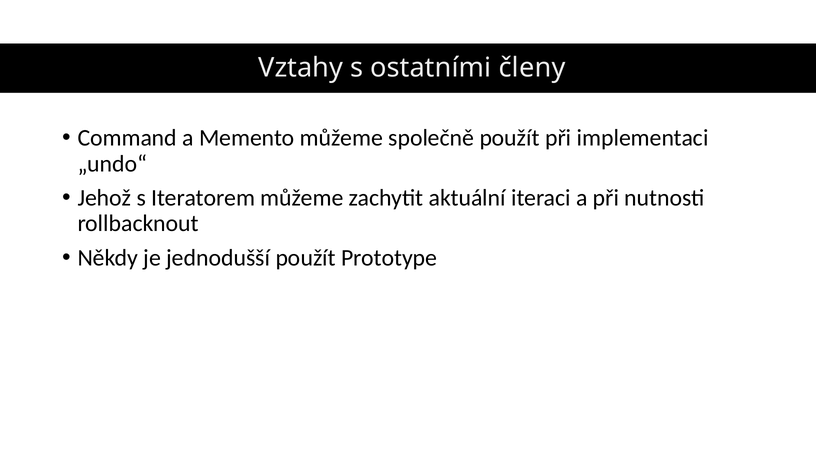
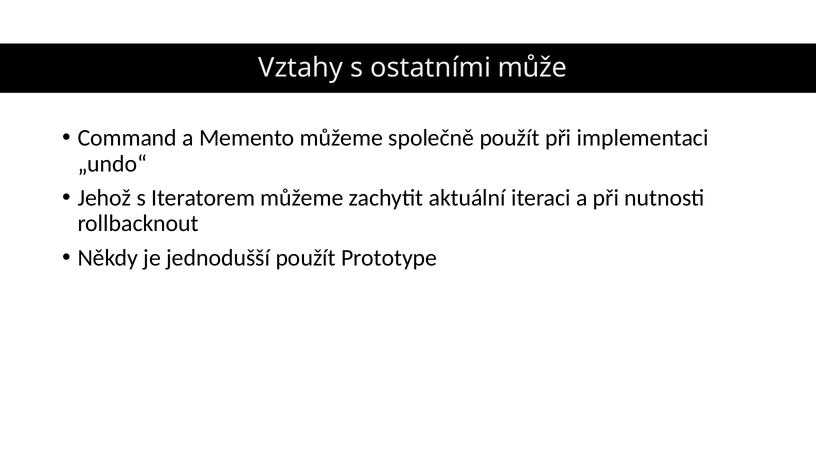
členy: členy -> může (532, 68)
